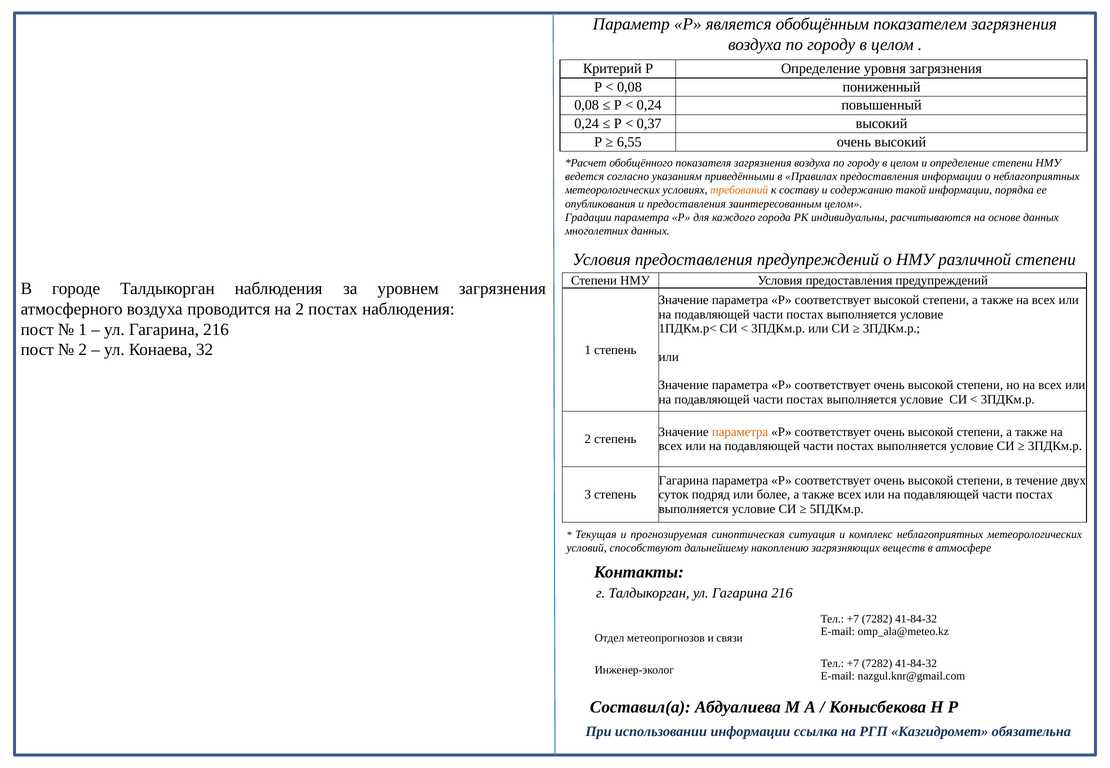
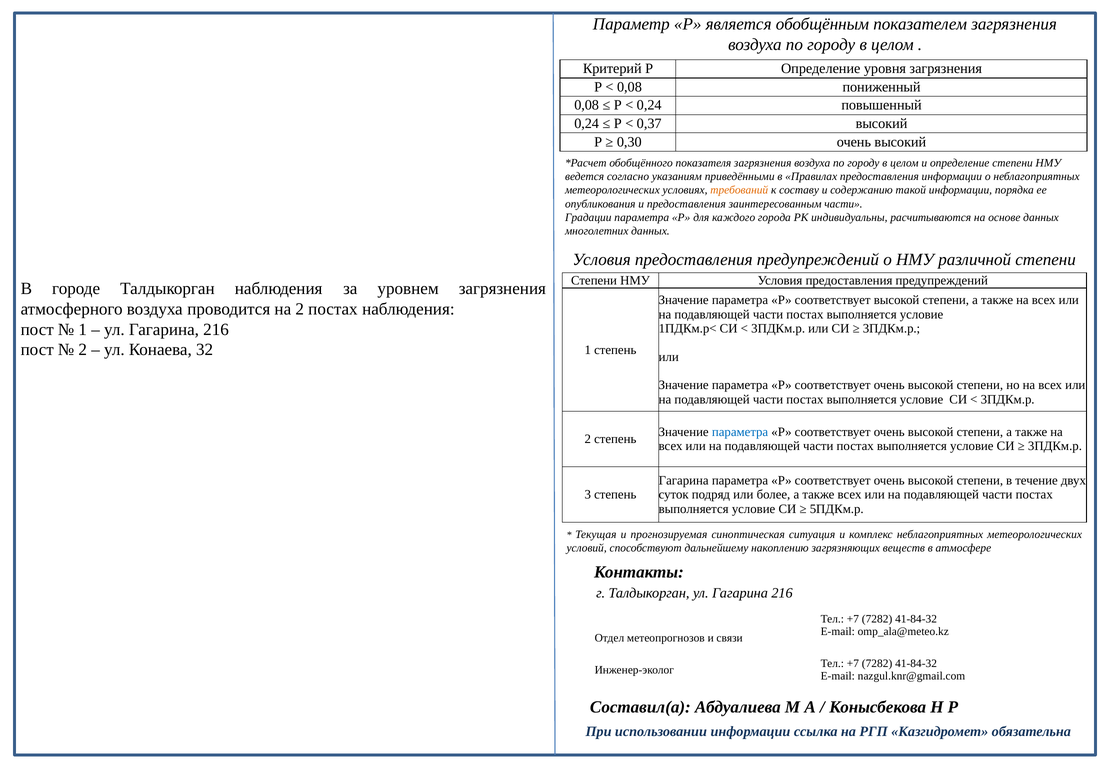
6,55: 6,55 -> 0,30 (629, 142)
заинтересованным целом: целом -> части (843, 204)
параметра colour: orange -> blue (740, 432)
